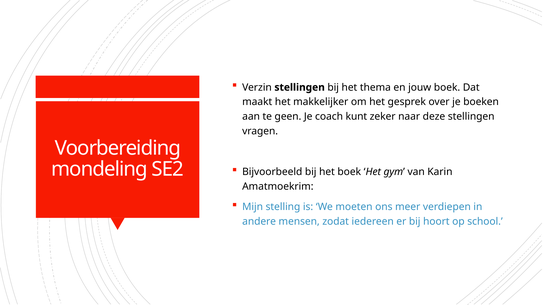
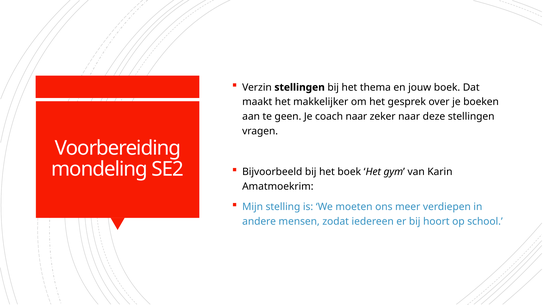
coach kunt: kunt -> naar (356, 117)
